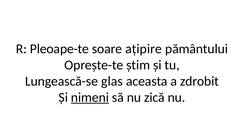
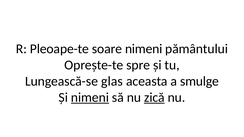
soare ațipire: ațipire -> nimeni (144, 49)
știm: știm -> spre (138, 65)
zdrobit: zdrobit -> smulge (199, 81)
zică underline: none -> present (154, 98)
